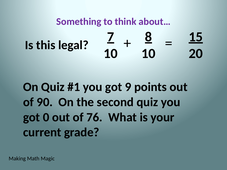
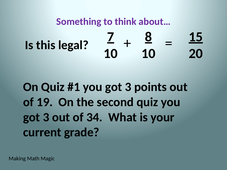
9: 9 -> 3 (128, 87)
90: 90 -> 19 (45, 102)
0: 0 -> 3 (46, 117)
76: 76 -> 34 (94, 117)
